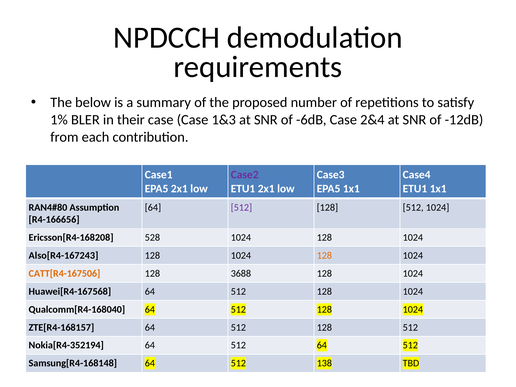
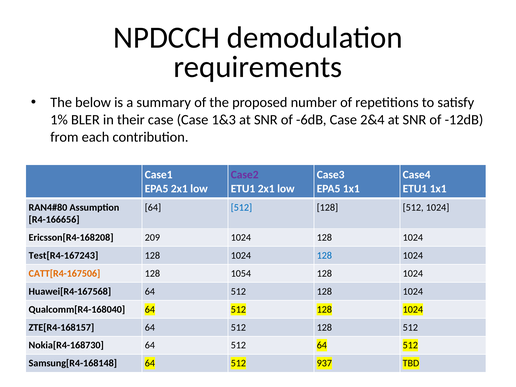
512 colour: purple -> blue (241, 207)
528: 528 -> 209 (152, 238)
Also[R4-167243: Also[R4-167243 -> Test[R4-167243 (63, 256)
128 colour: orange -> blue (324, 256)
3688: 3688 -> 1054 (241, 274)
Nokia[R4-352194: Nokia[R4-352194 -> Nokia[R4-168730 (66, 345)
138: 138 -> 937 (324, 363)
